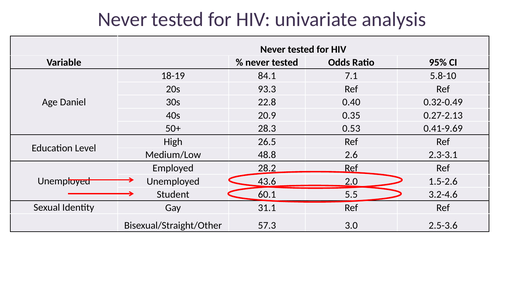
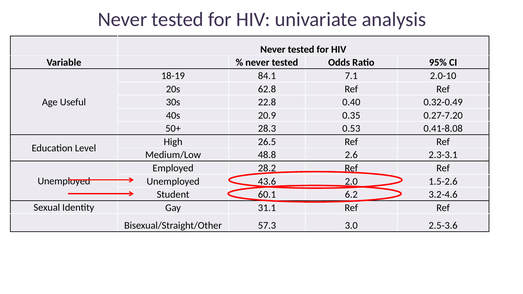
5.8-10: 5.8-10 -> 2.0-10 (443, 76)
93.3: 93.3 -> 62.8 (267, 89)
Daniel: Daniel -> Useful (73, 102)
0.27-2.13: 0.27-2.13 -> 0.27-7.20 (443, 115)
0.41-9.69: 0.41-9.69 -> 0.41-8.08 (443, 129)
5.5: 5.5 -> 6.2 (351, 195)
